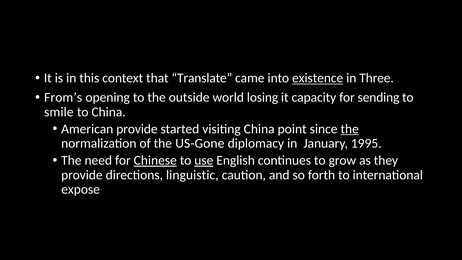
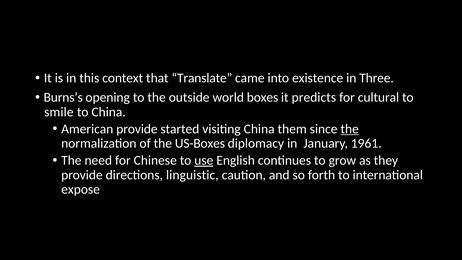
existence underline: present -> none (318, 78)
From’s: From’s -> Burns’s (63, 97)
losing: losing -> boxes (263, 97)
capacity: capacity -> predicts (314, 97)
sending: sending -> cultural (378, 97)
point: point -> them (292, 129)
US-Gone: US-Gone -> US-Boxes (200, 143)
1995: 1995 -> 1961 (366, 143)
Chinese underline: present -> none (155, 160)
